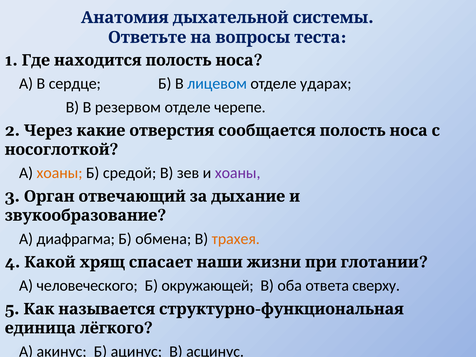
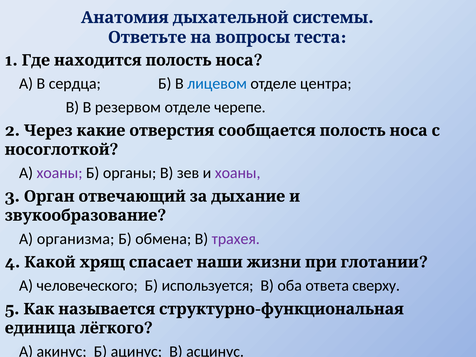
сердце: сердце -> сердца (75, 84)
ударах: ударах -> центра (326, 84)
хоаны colour: orange -> purple (60, 173)
средой: средой -> органы (130, 173)
диафрагма: диафрагма -> организма (76, 239)
трахея colour: orange -> purple (236, 239)
окружающей: окружающей -> используется (208, 286)
